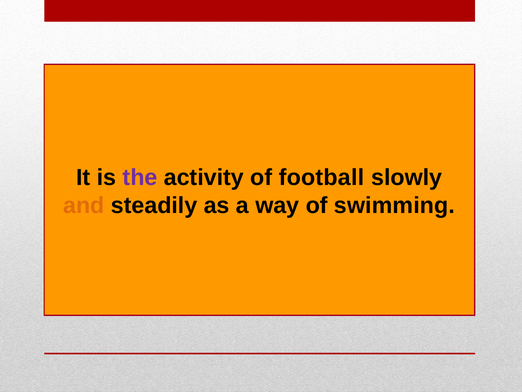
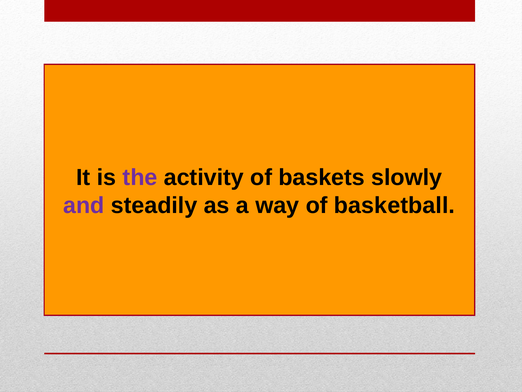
football: football -> baskets (322, 177)
and colour: orange -> purple (84, 205)
swimming: swimming -> basketball (395, 205)
